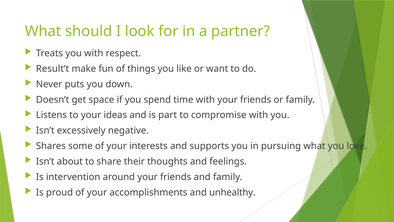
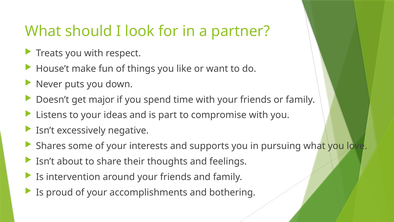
Result’t: Result’t -> House’t (53, 69)
space: space -> major (101, 100)
unhealthy: unhealthy -> bothering (232, 192)
